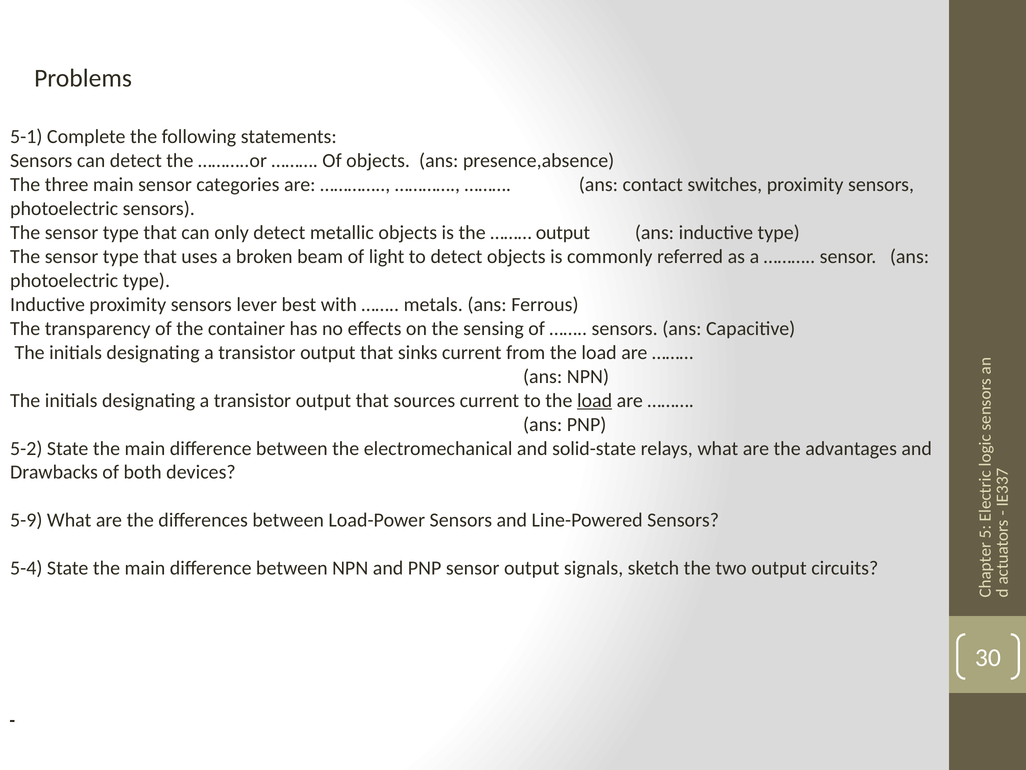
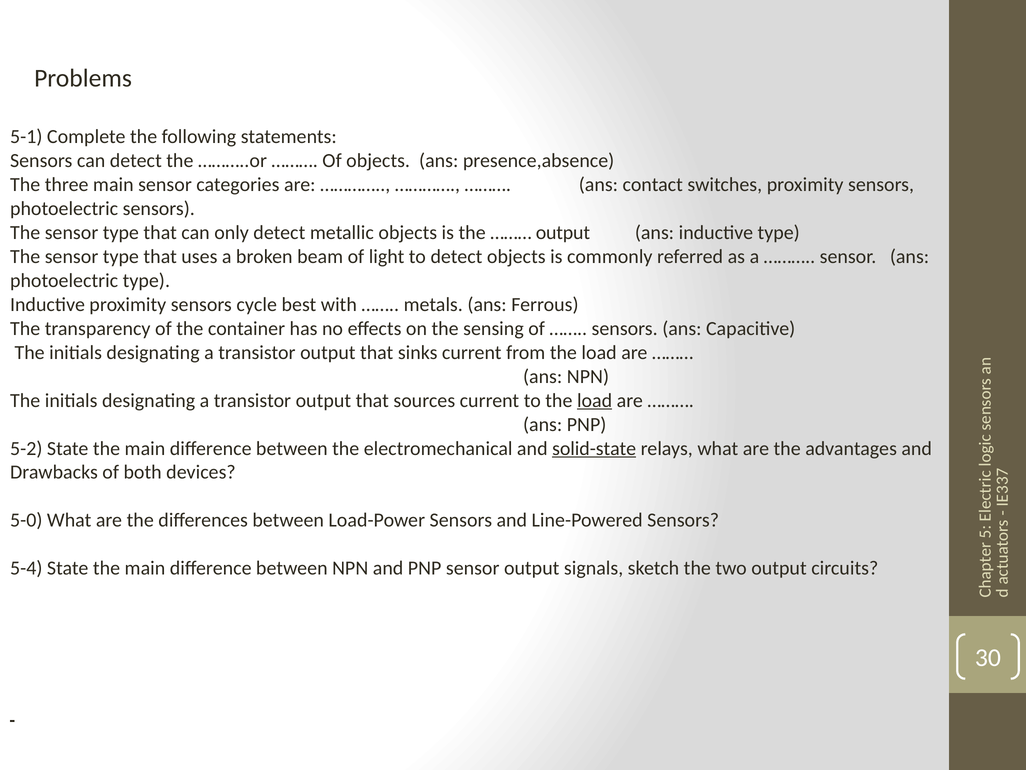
lever: lever -> cycle (257, 304)
solid-state underline: none -> present (594, 448)
5-9: 5-9 -> 5-0 (26, 520)
